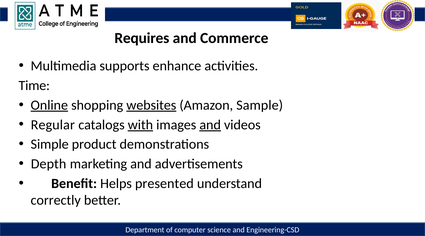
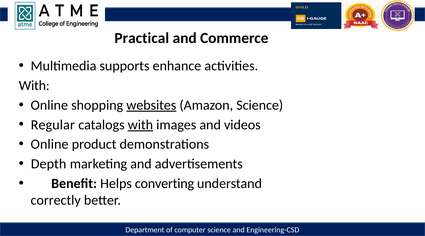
Requires: Requires -> Practical (142, 38)
Time: Time -> With (34, 86)
Online underline: present -> none (49, 105)
Amazon Sample: Sample -> Science (260, 105)
and underline: present -> none (210, 125)
Simple: Simple -> Online (50, 144)
presented: presented -> converting (165, 184)
